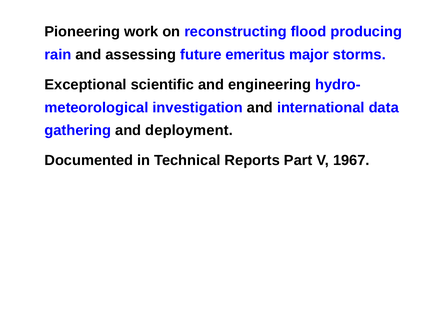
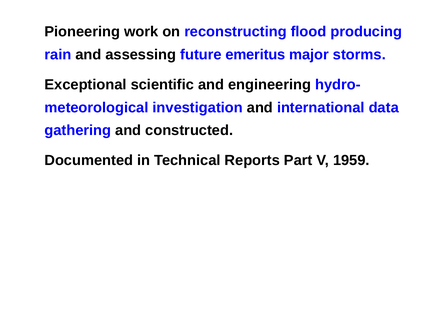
deployment: deployment -> constructed (189, 130)
1967: 1967 -> 1959 (351, 161)
